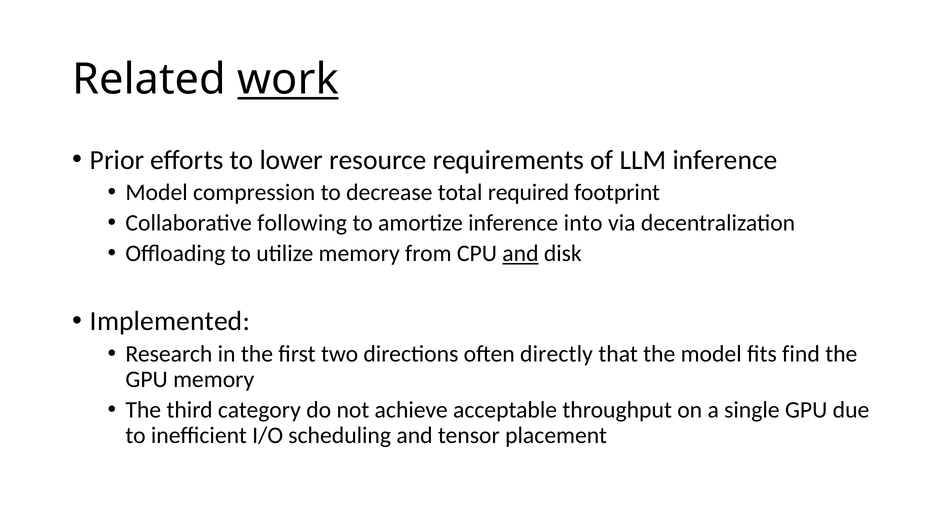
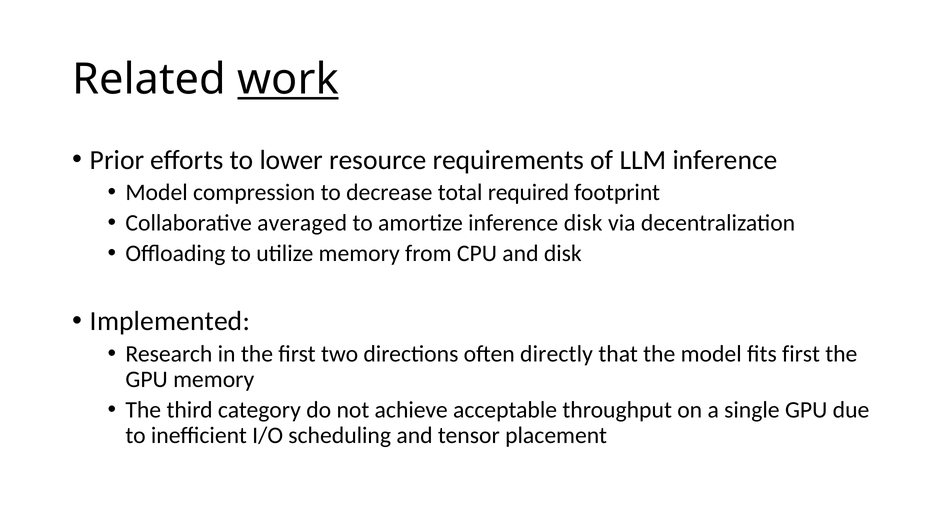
following: following -> averaged (302, 223)
inference into: into -> disk (583, 223)
and underline: present -> none (520, 254)
fits find: find -> first (801, 354)
